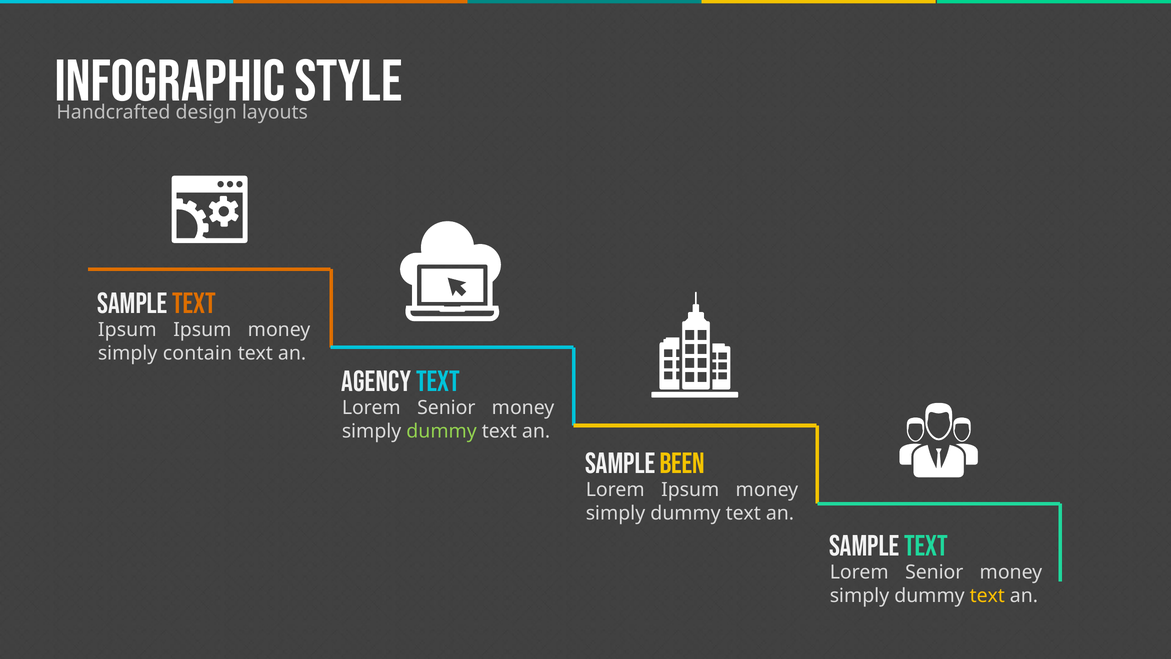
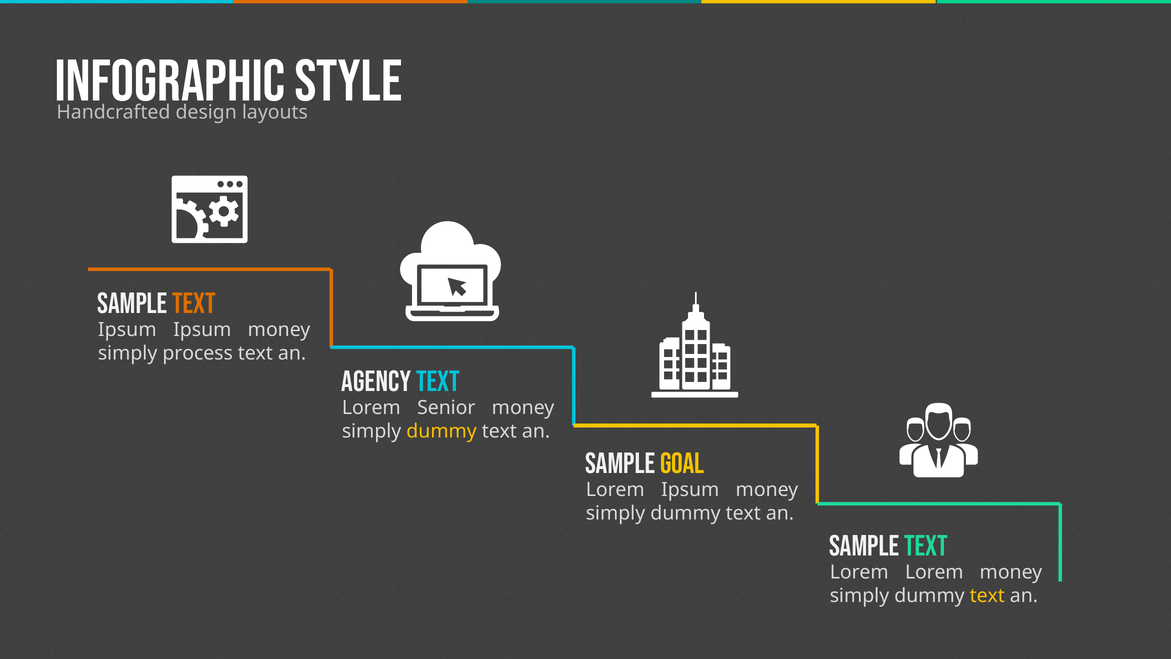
contain: contain -> process (198, 353)
dummy colour: light green -> yellow (442, 431)
BEEN: BEEN -> GOAL (682, 463)
Senior: Senior -> Lorem (934, 572)
